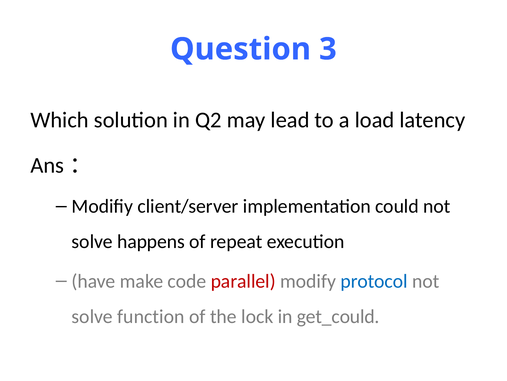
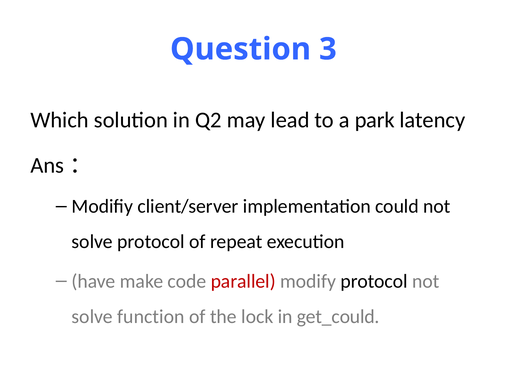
load: load -> park (375, 120)
solve happens: happens -> protocol (151, 241)
protocol colour: blue -> black (374, 281)
